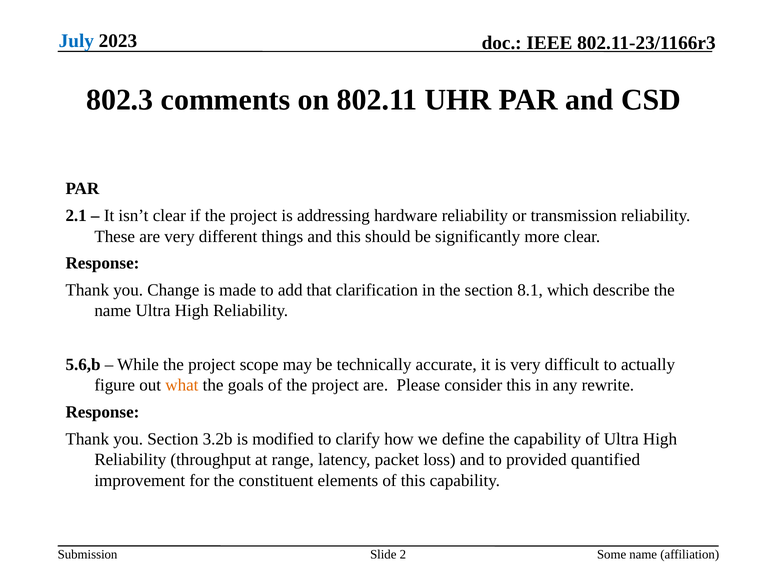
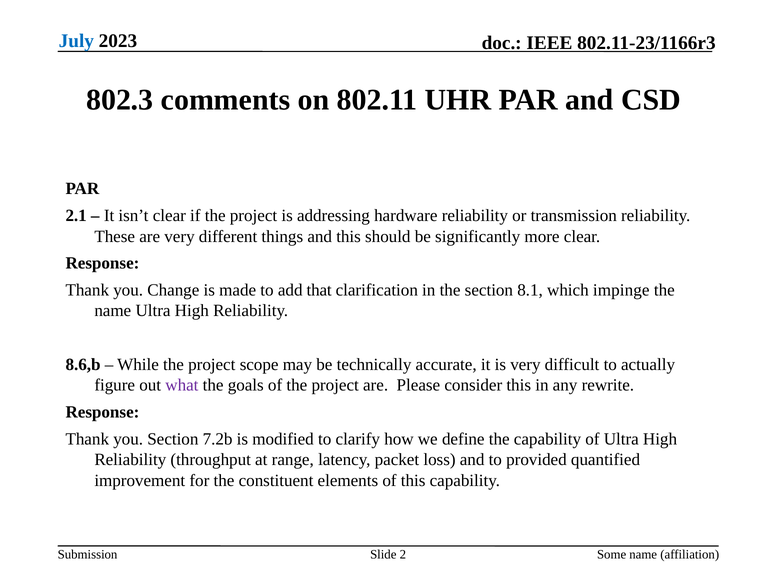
describe: describe -> impinge (621, 290)
5.6,b: 5.6,b -> 8.6,b (83, 364)
what colour: orange -> purple (182, 385)
3.2b: 3.2b -> 7.2b (218, 439)
